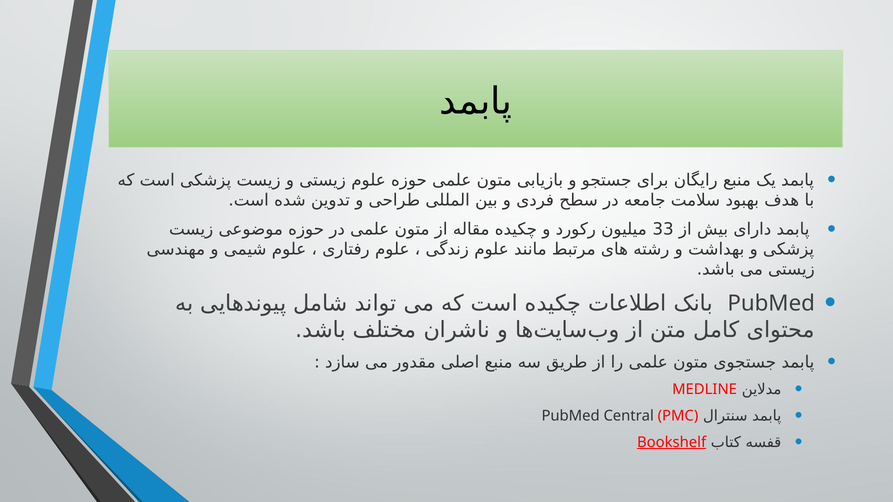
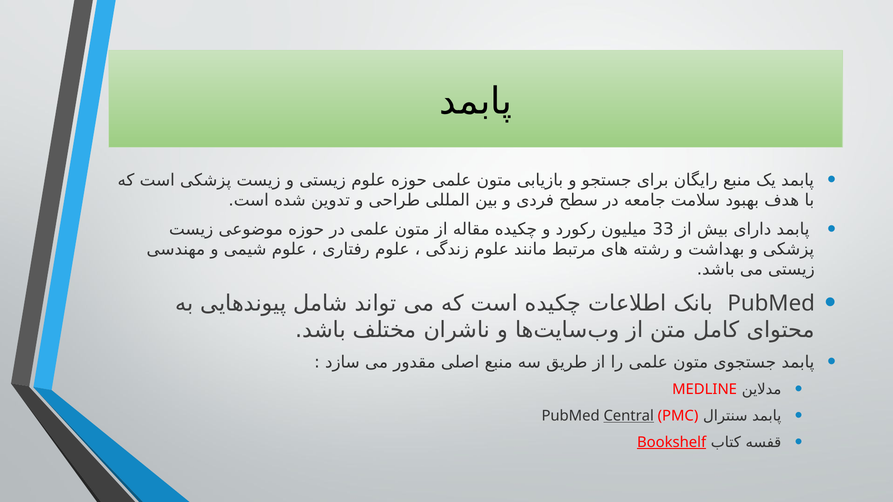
Central underline: none -> present (629, 416)
